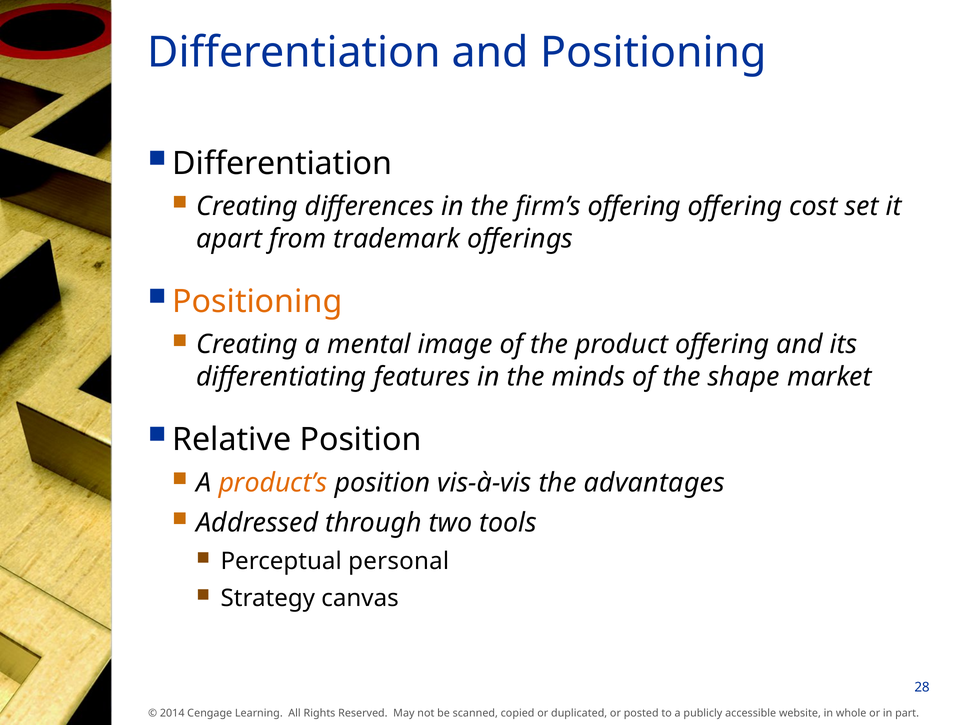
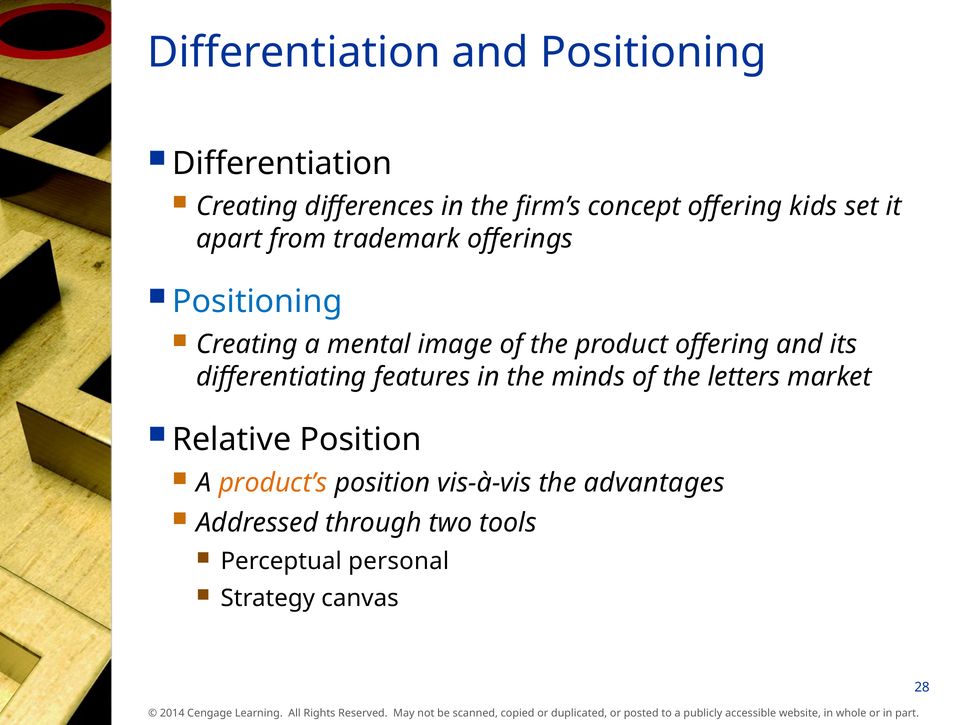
firm’s offering: offering -> concept (634, 206)
cost: cost -> kids (813, 206)
Positioning colour: orange -> blue (257, 301)
shape: shape -> letters (744, 377)
